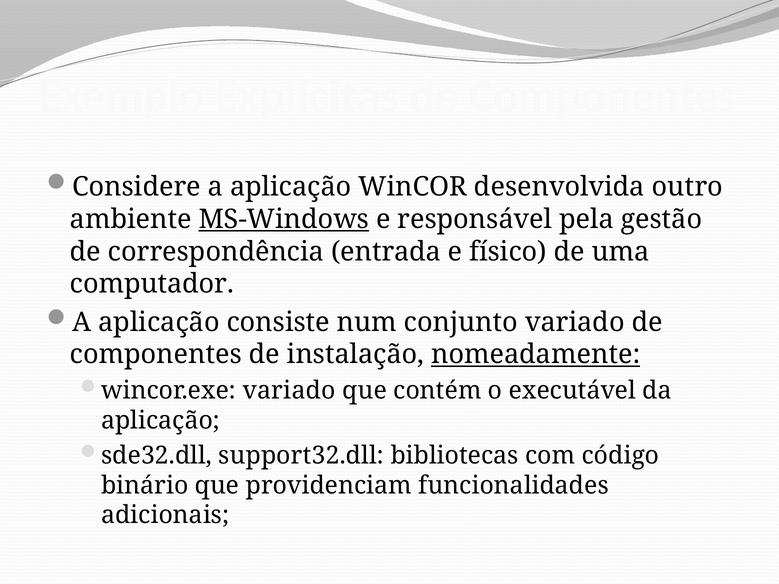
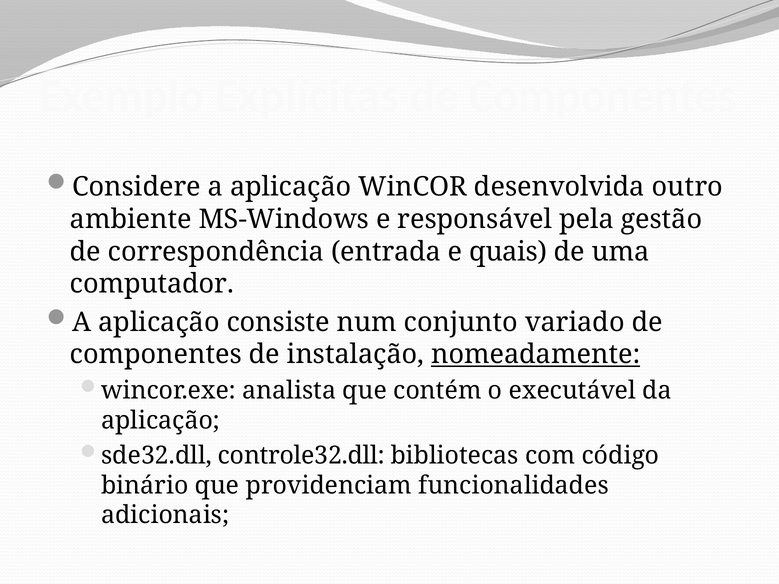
MS-Windows underline: present -> none (284, 219)
físico: físico -> quais (508, 252)
wincor.exe variado: variado -> analista (289, 391)
support32.dll: support32.dll -> controle32.dll (301, 456)
